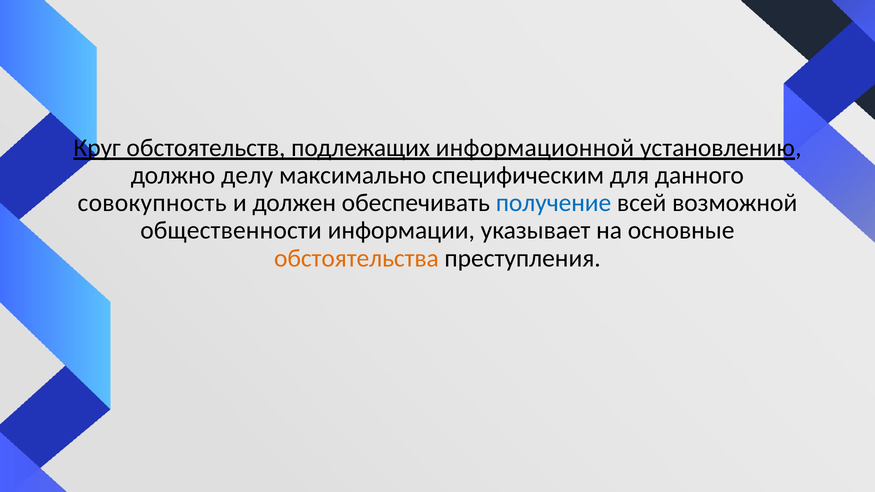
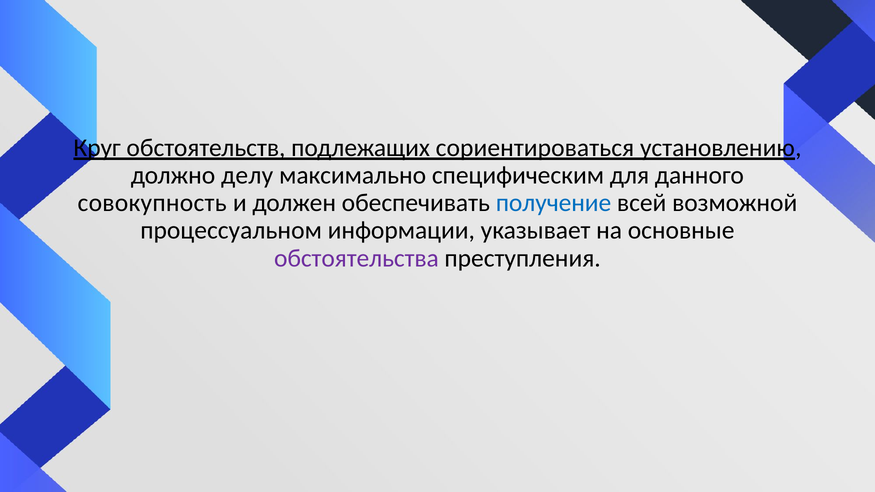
информационной: информационной -> сориентироваться (535, 148)
общественности: общественности -> процессуальном (231, 231)
обстоятельства colour: orange -> purple (356, 258)
